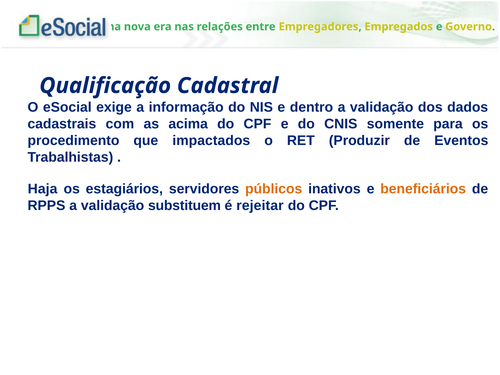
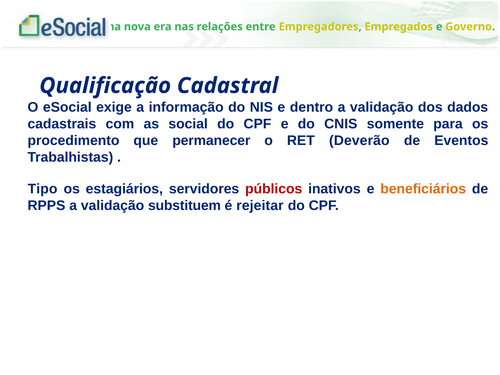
acima: acima -> social (188, 124)
impactados: impactados -> permanecer (211, 141)
Produzir: Produzir -> Deverão (359, 141)
Haja: Haja -> Tipo (43, 189)
públicos colour: orange -> red (274, 189)
